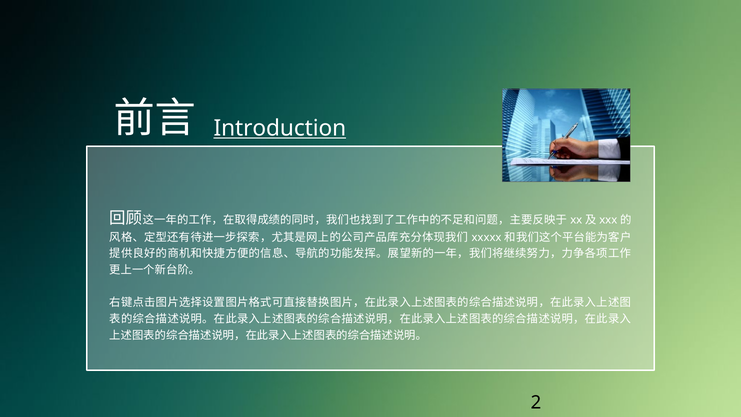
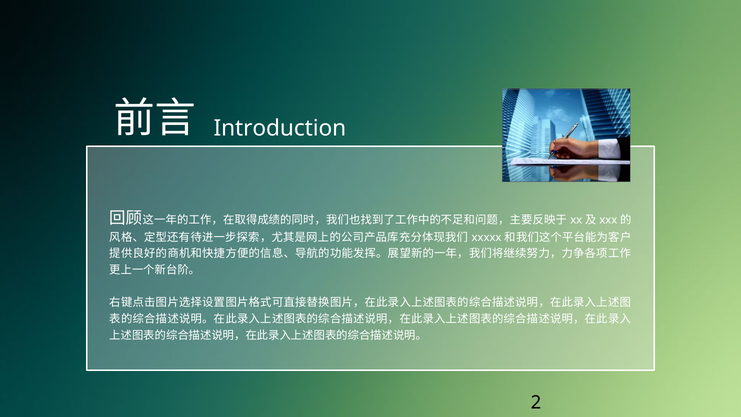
Introduction underline: present -> none (280, 128)
